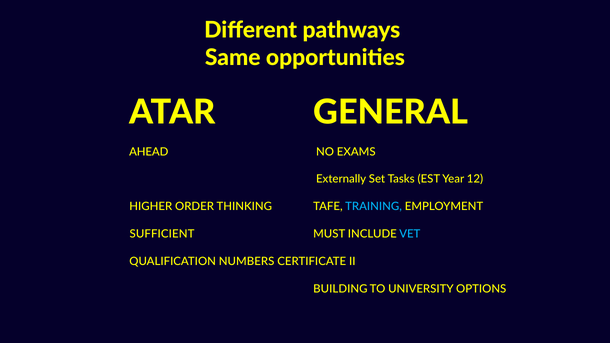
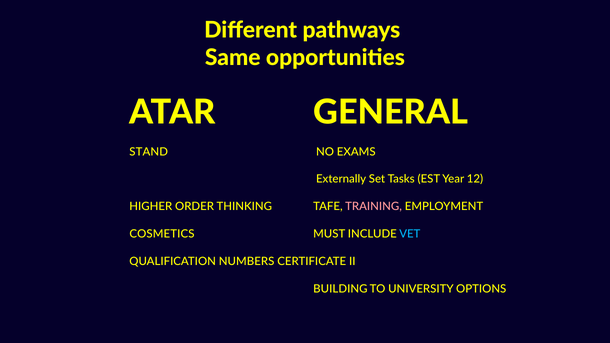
AHEAD: AHEAD -> STAND (149, 152)
TRAINING colour: light blue -> pink (374, 207)
SUFFICIENT: SUFFICIENT -> COSMETICS (162, 234)
